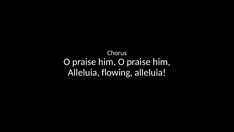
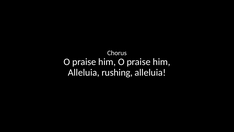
flowing: flowing -> rushing (117, 72)
